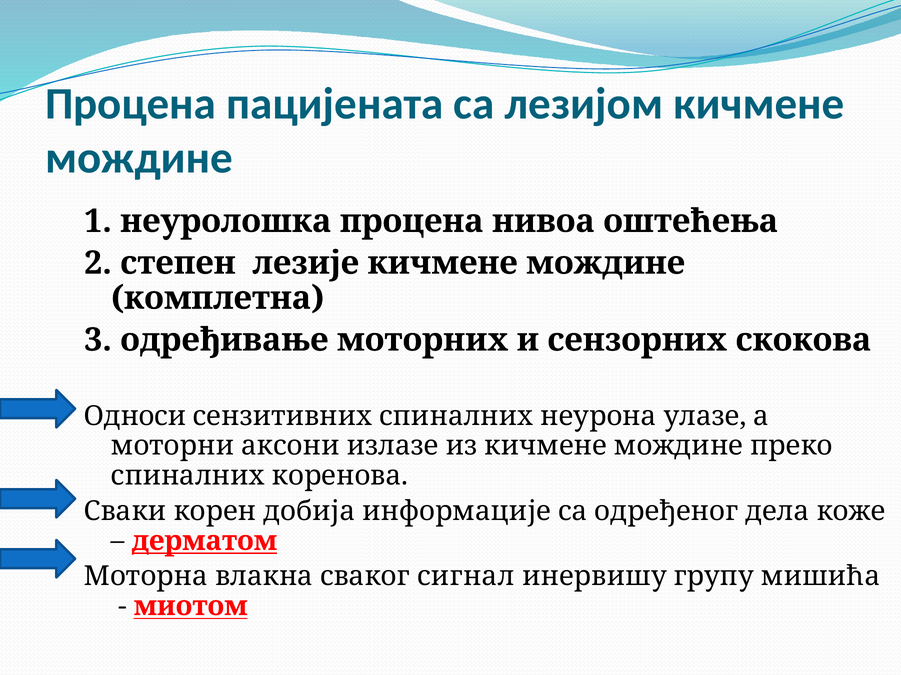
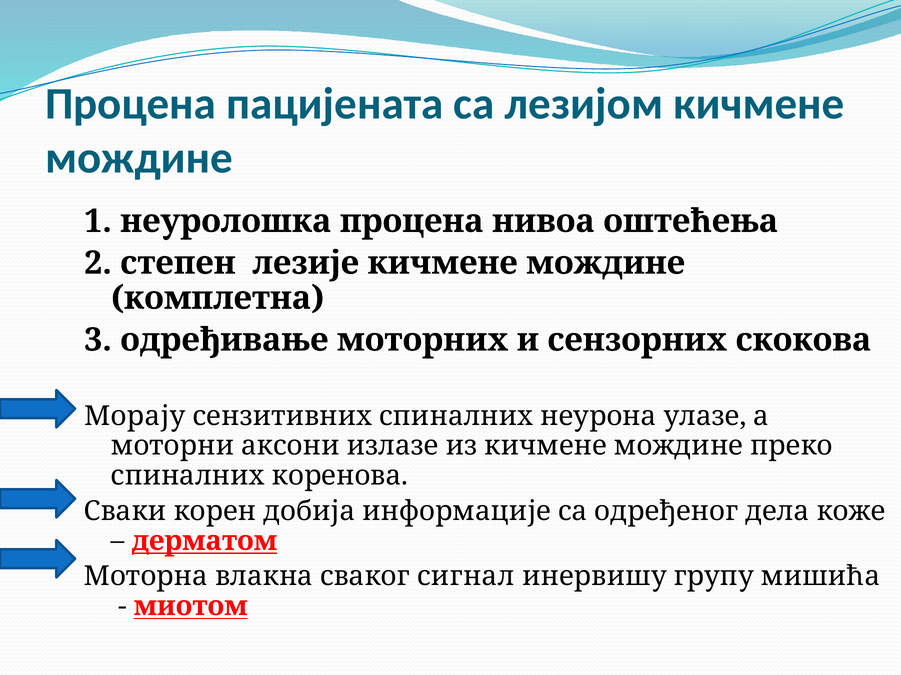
Односи: Односи -> Морају (135, 417)
